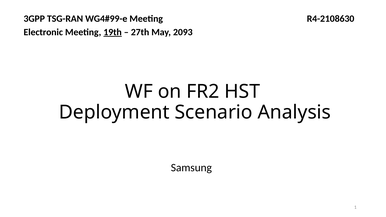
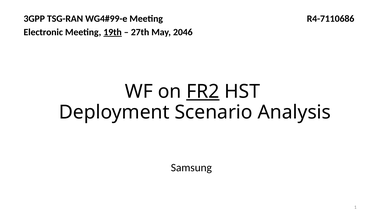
R4-2108630: R4-2108630 -> R4-7110686 (331, 19)
2093: 2093 -> 2046 (183, 32)
FR2 underline: none -> present (203, 92)
